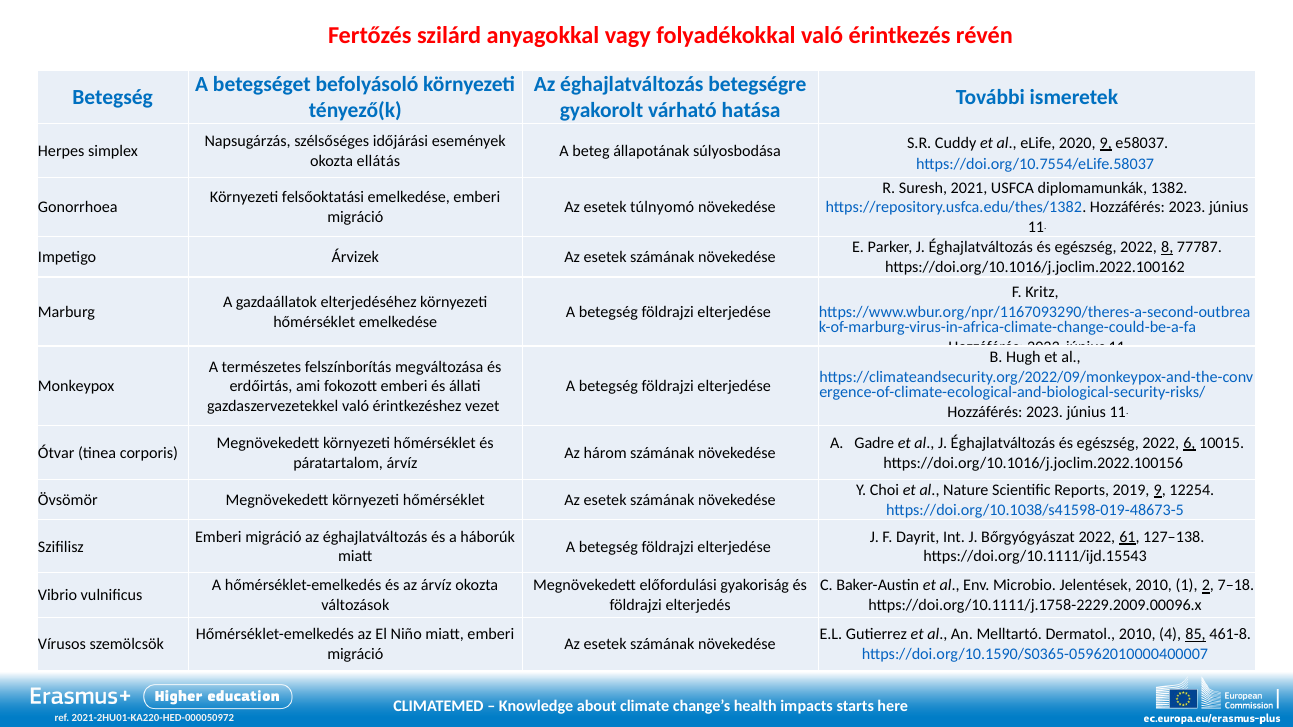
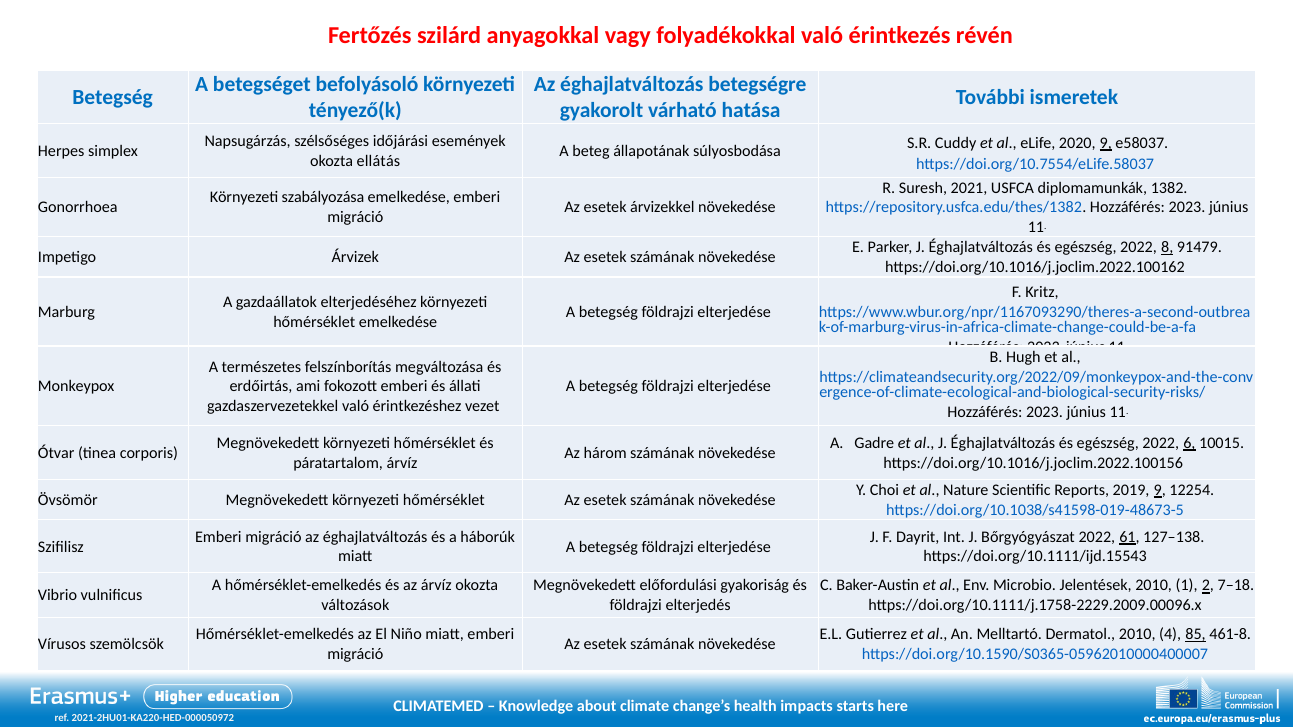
felsőoktatási: felsőoktatási -> szabályozása (323, 198)
túlnyomó: túlnyomó -> árvizekkel (662, 208)
77787: 77787 -> 91479 (1199, 248)
